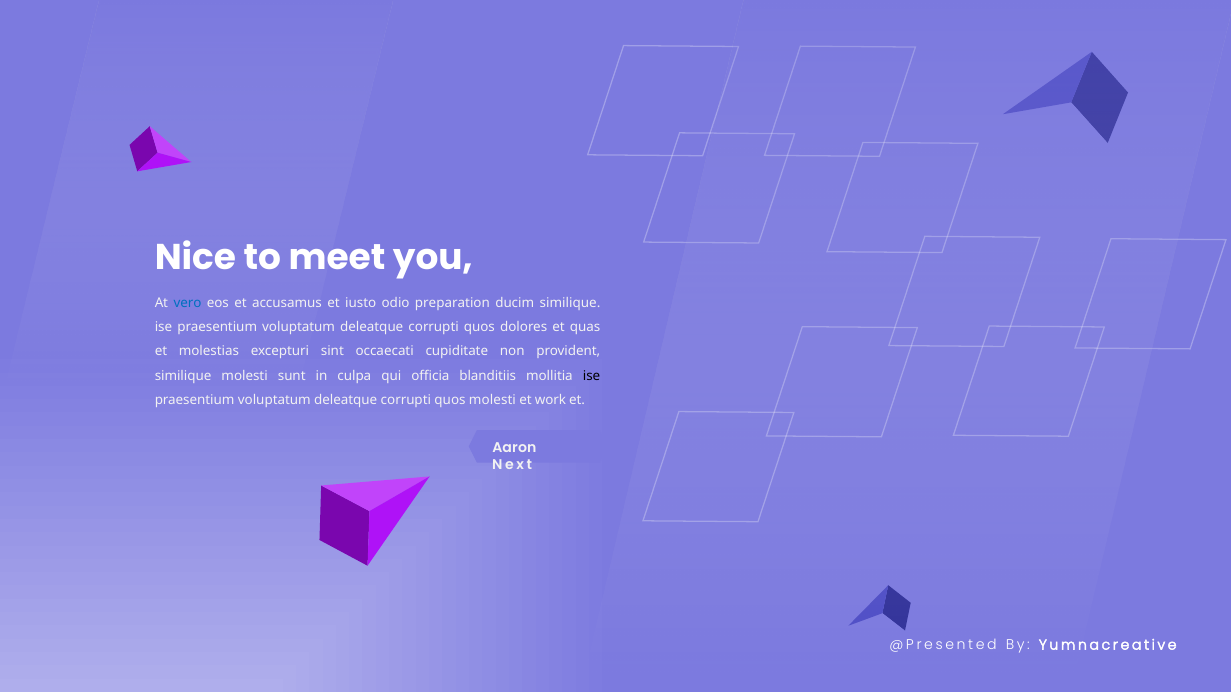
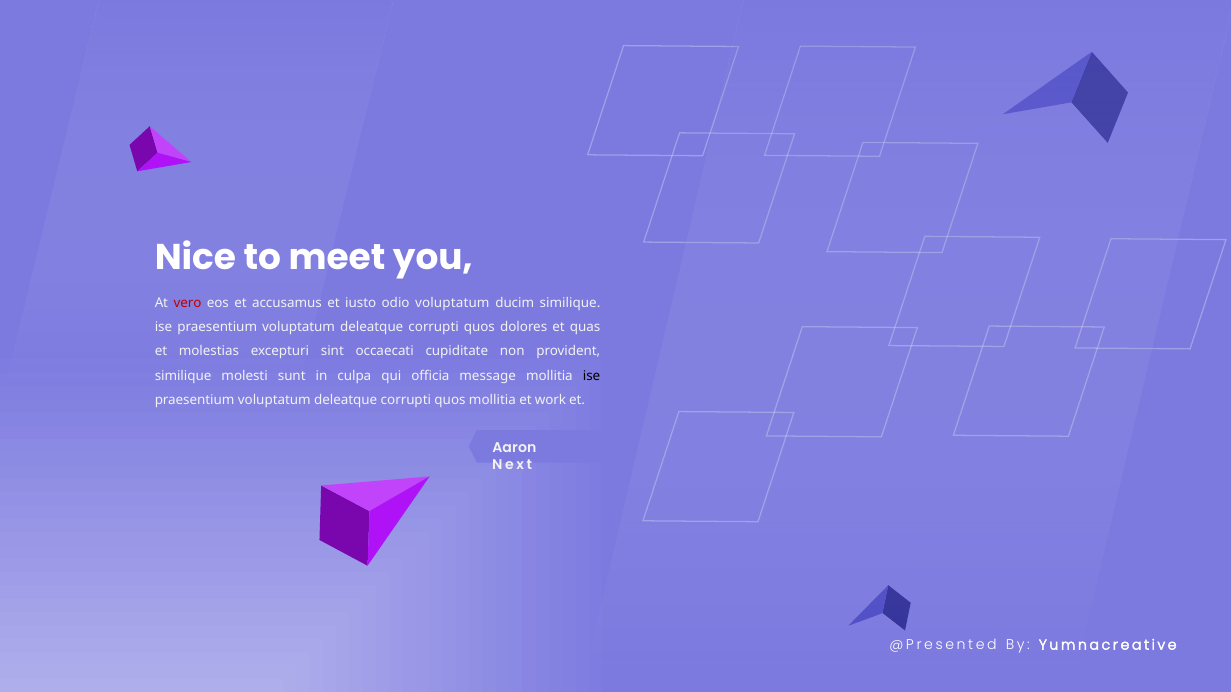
vero colour: blue -> red (187, 303)
odio preparation: preparation -> voluptatum (452, 303)
blanditiis: blanditiis -> message (488, 376)
quos molesti: molesti -> mollitia (492, 400)
